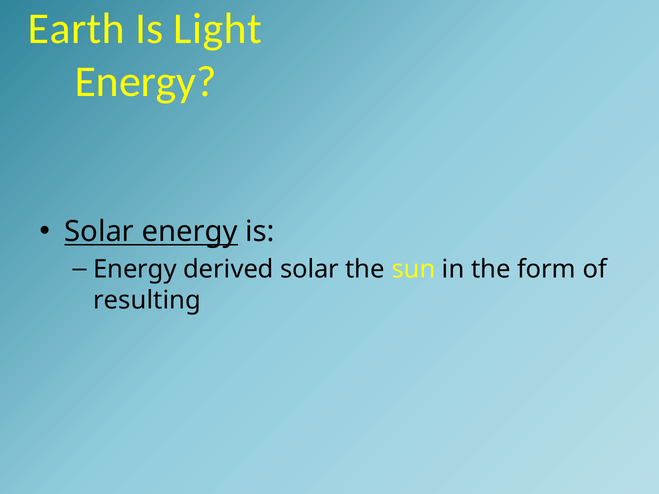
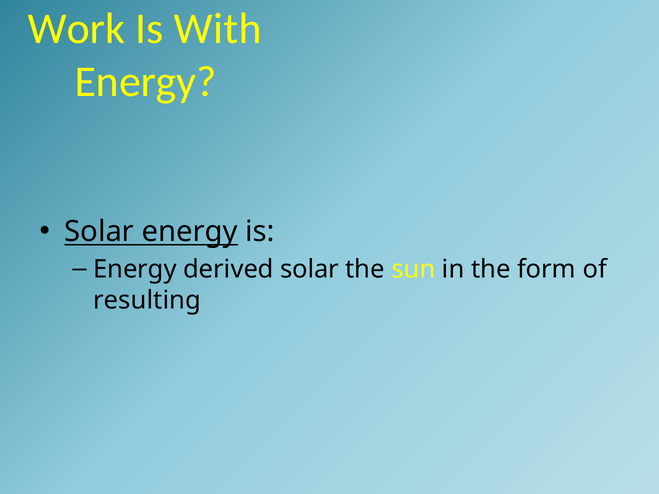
Earth: Earth -> Work (77, 29)
Light: Light -> With (218, 29)
